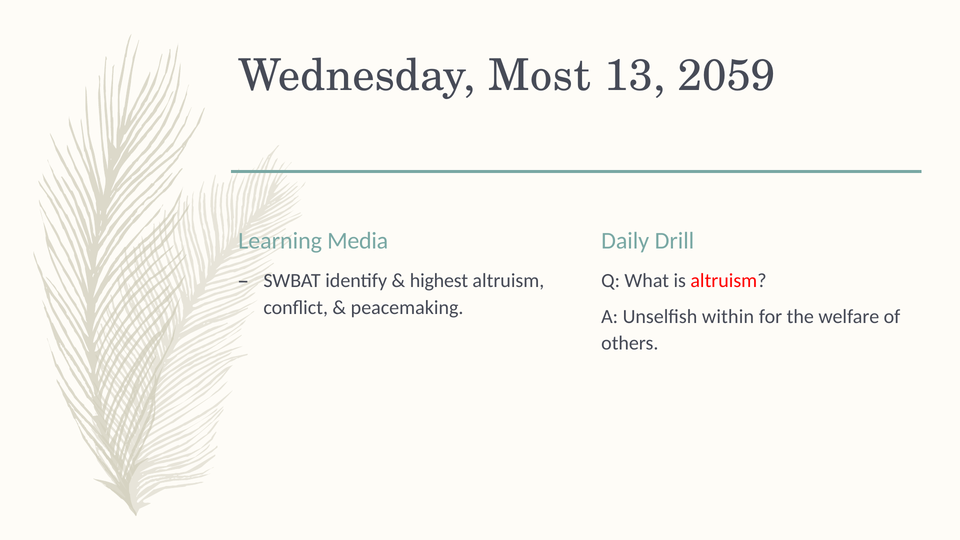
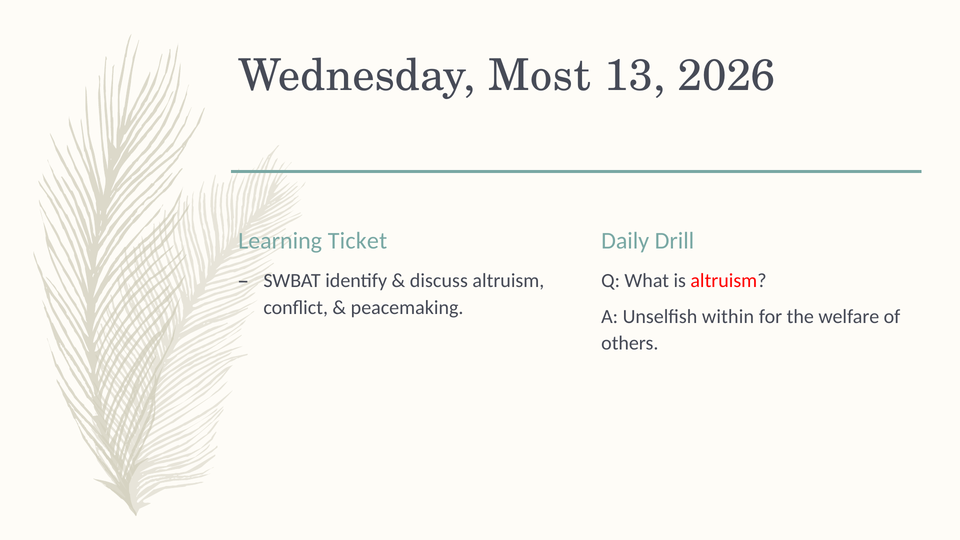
2059: 2059 -> 2026 (727, 76)
Media: Media -> Ticket (357, 241)
highest: highest -> discuss (439, 281)
